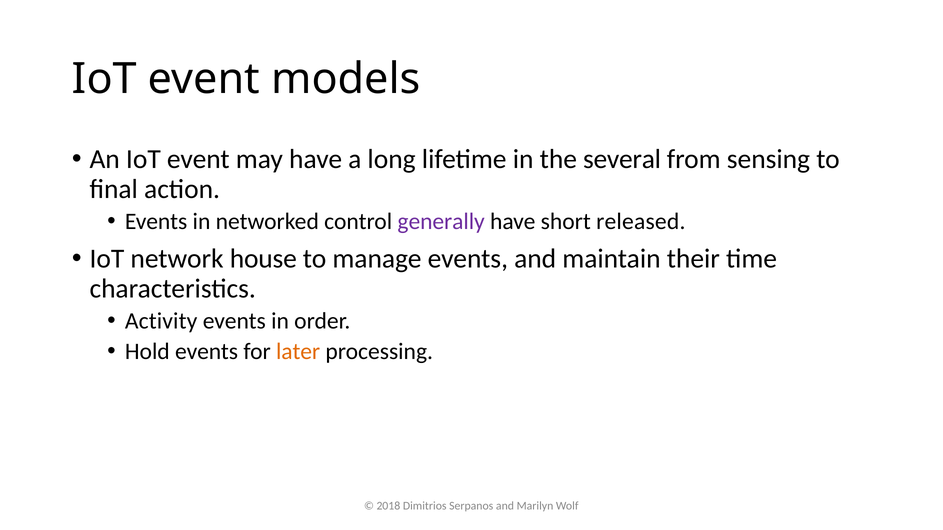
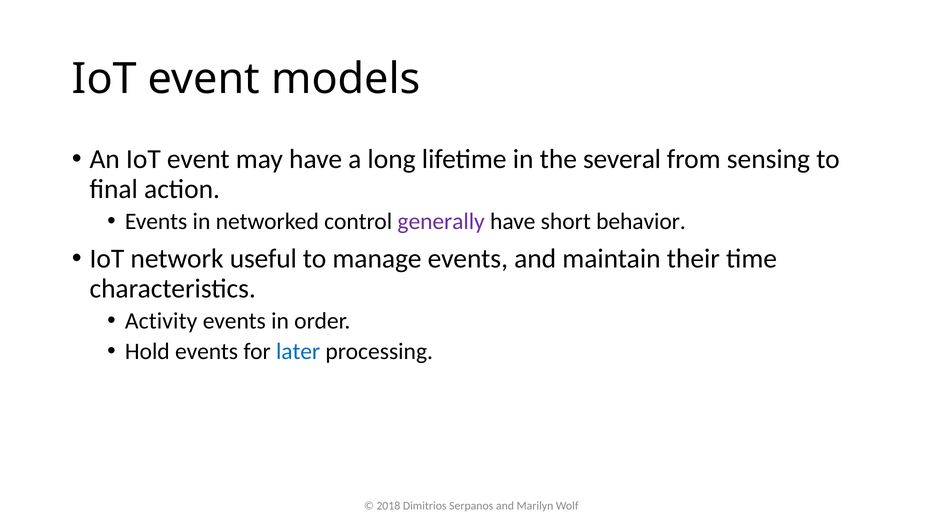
released: released -> behavior (641, 222)
house: house -> useful (263, 259)
later colour: orange -> blue (298, 352)
